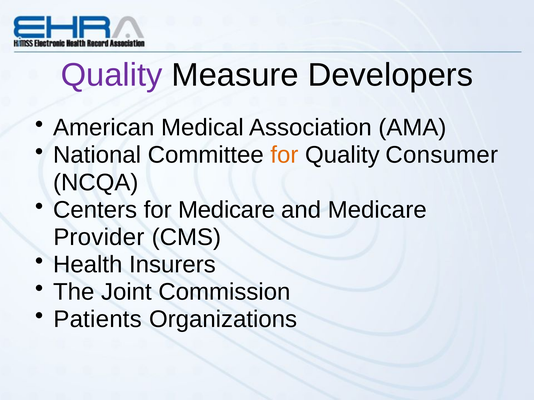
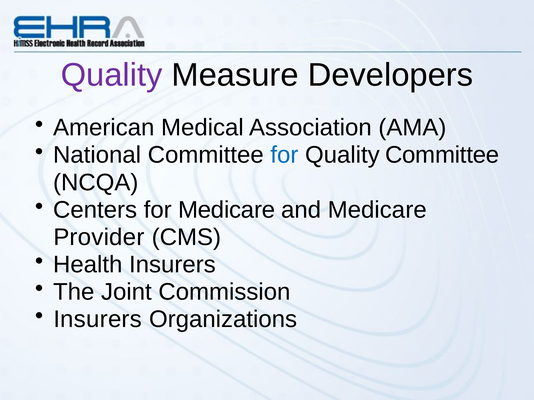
for colour: orange -> blue (285, 155)
Quality Consumer: Consumer -> Committee (442, 155)
Patients: Patients -> Insurers (98, 320)
